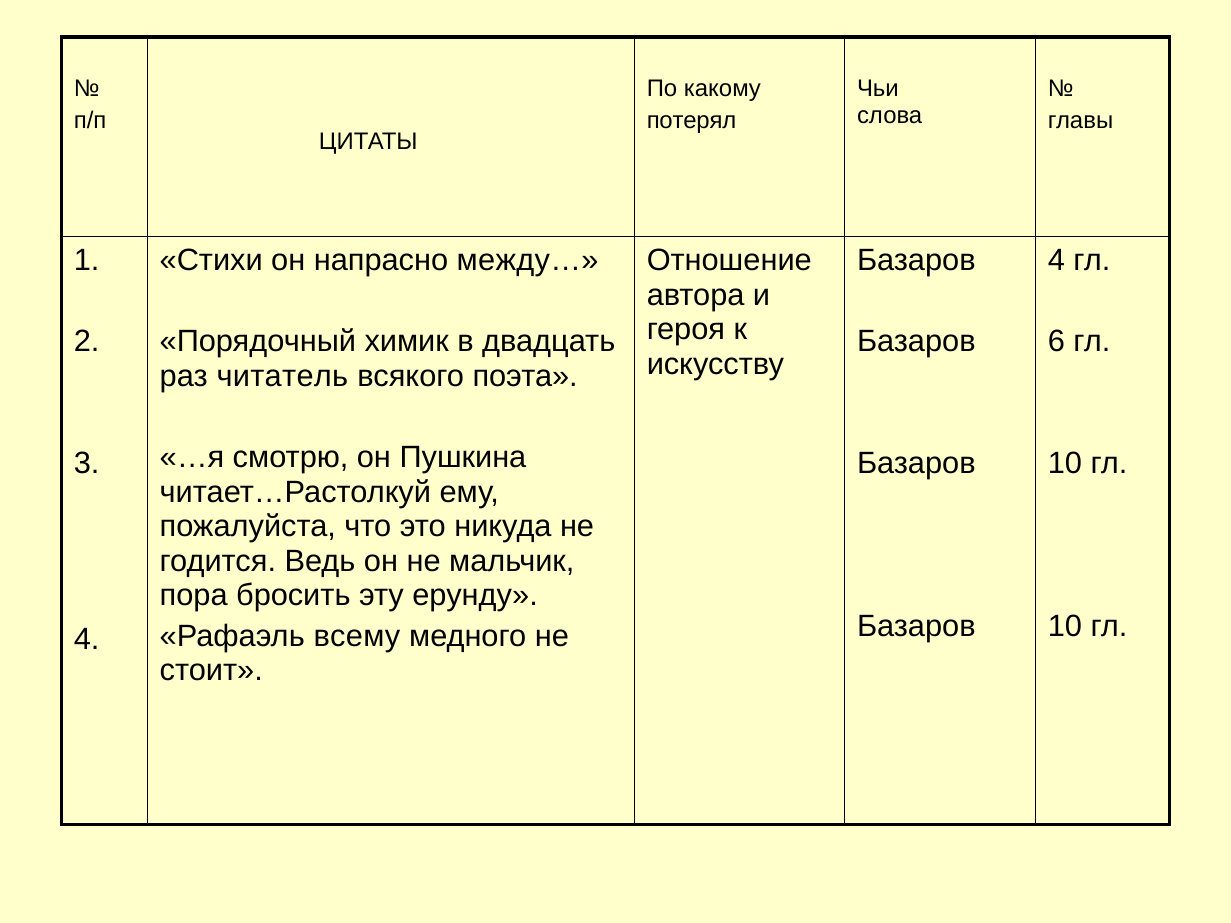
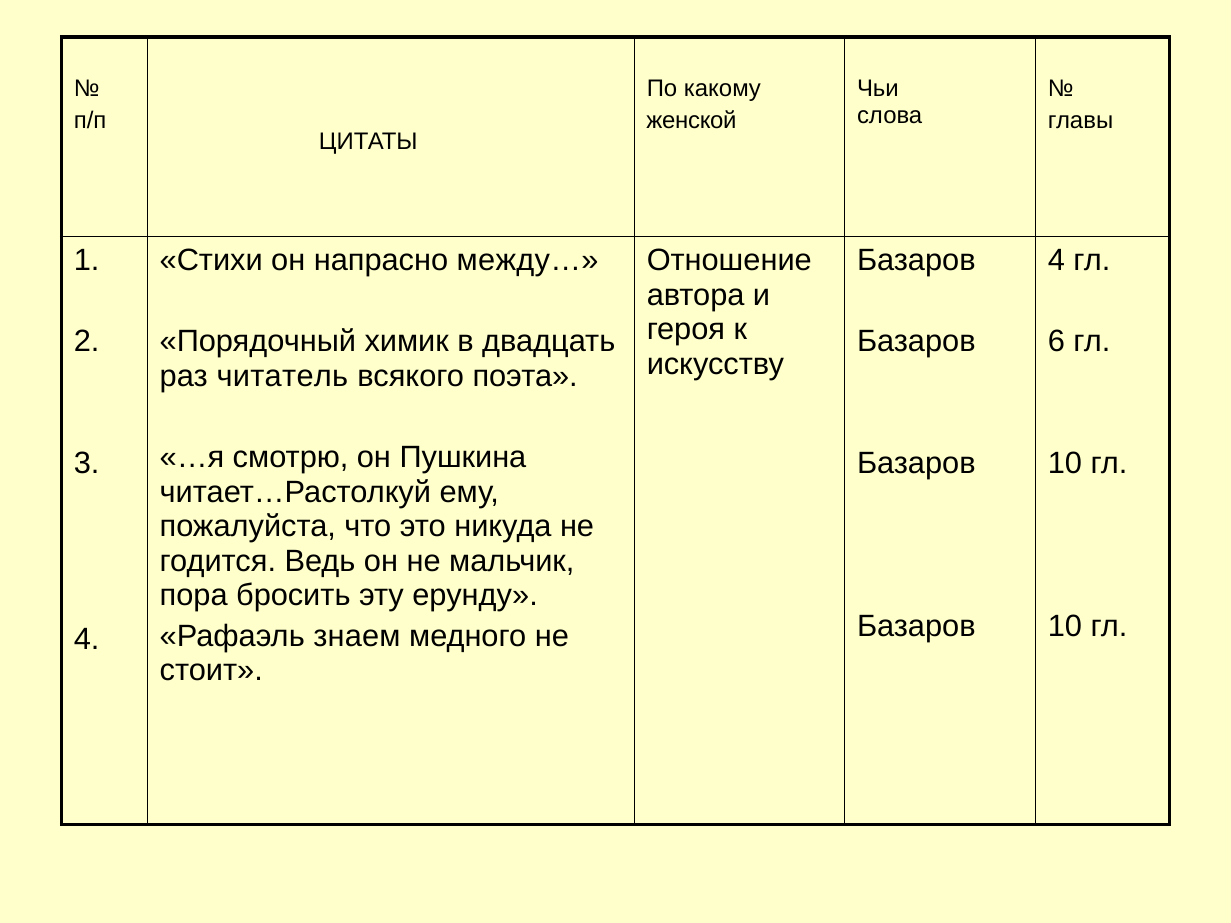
потерял: потерял -> женской (692, 120)
всему: всему -> знаем (357, 636)
